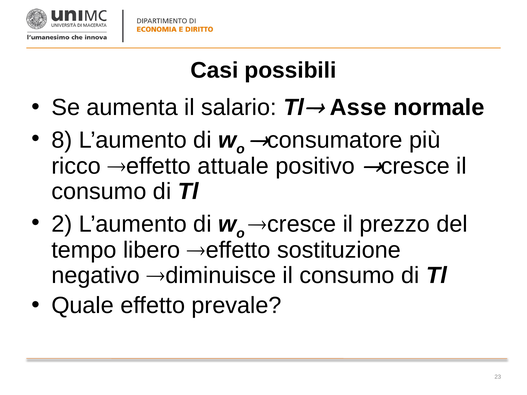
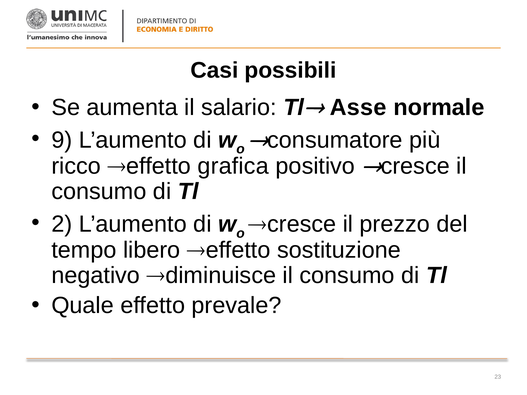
8: 8 -> 9 (62, 140)
attuale: attuale -> grafica (233, 166)
